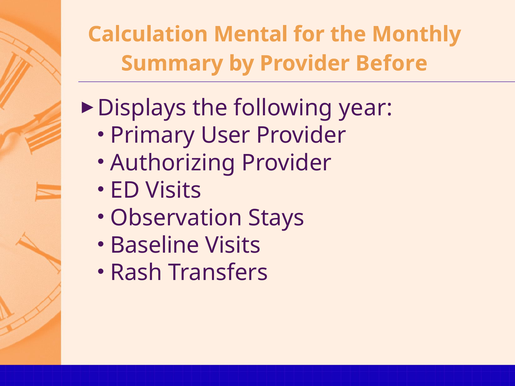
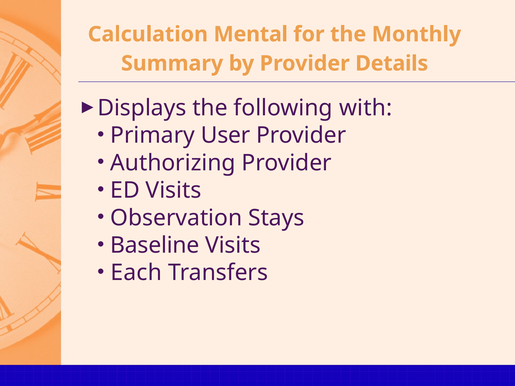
Before: Before -> Details (392, 63)
year: year -> with (366, 108)
Rash: Rash -> Each (136, 273)
